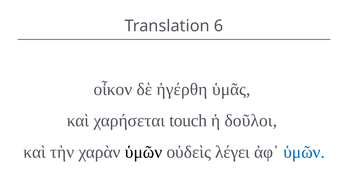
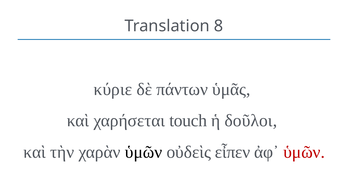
6: 6 -> 8 (219, 26)
οἶκον: οἶκον -> κύριε (113, 89)
ἠγέρθη: ἠγέρθη -> πάντων (182, 89)
λέγει: λέγει -> εἶπεν (233, 152)
ὑμῶν colour: blue -> red (304, 152)
